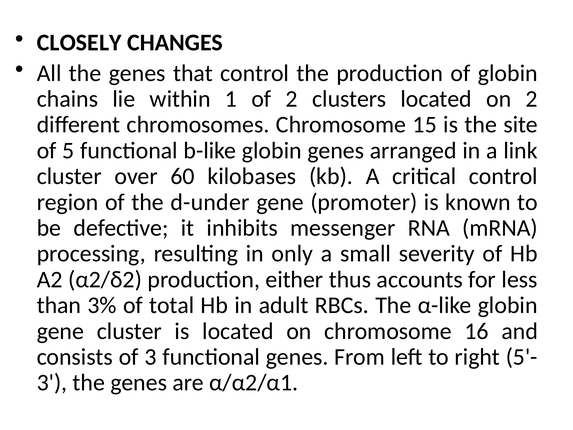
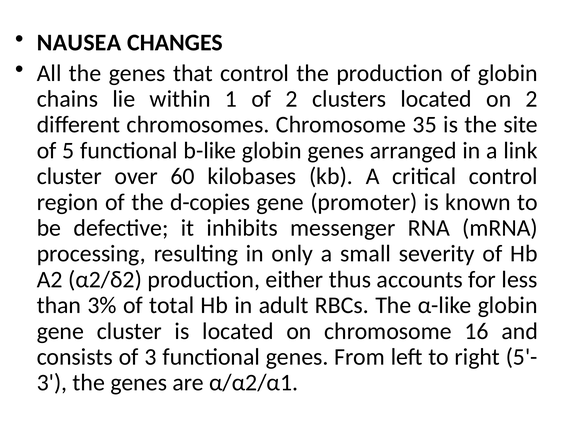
CLOSELY: CLOSELY -> NAUSEA (79, 43)
15: 15 -> 35 (425, 125)
d-under: d-under -> d-copies (210, 202)
